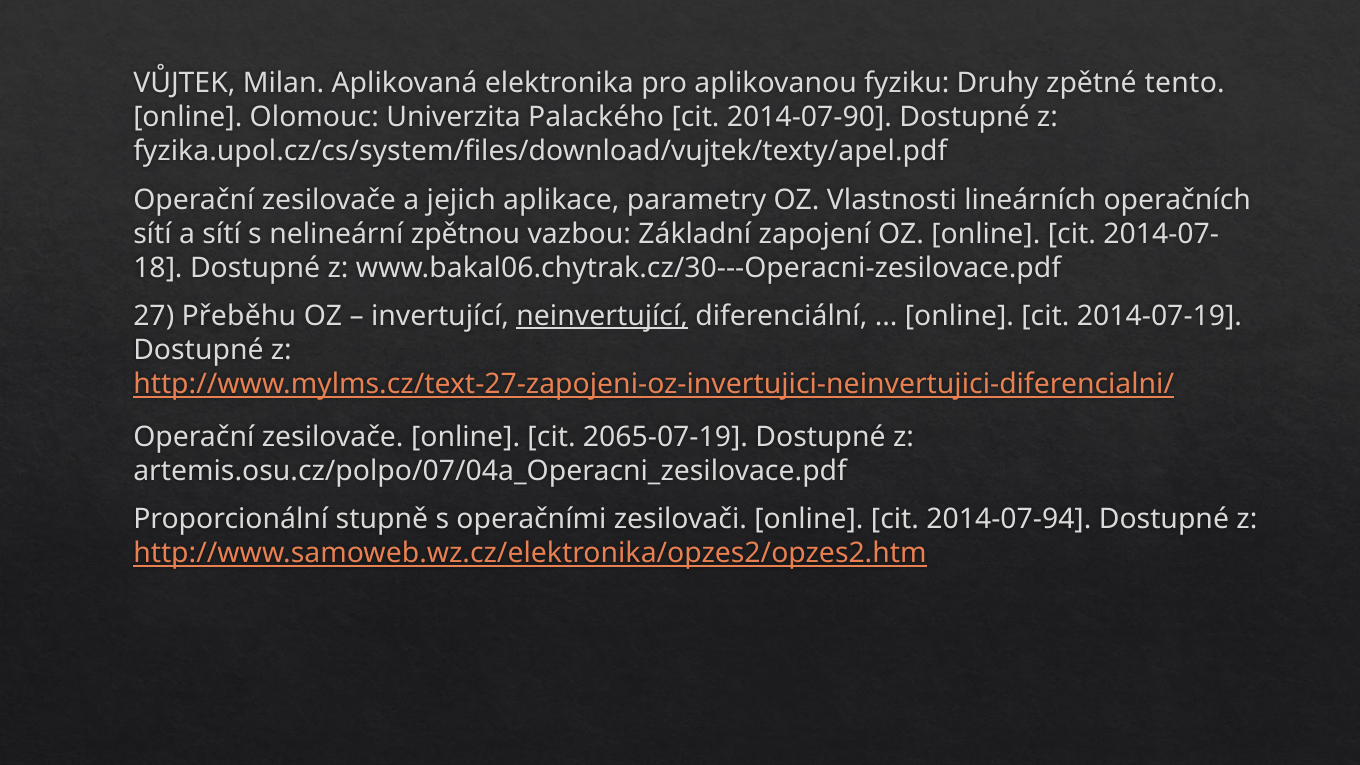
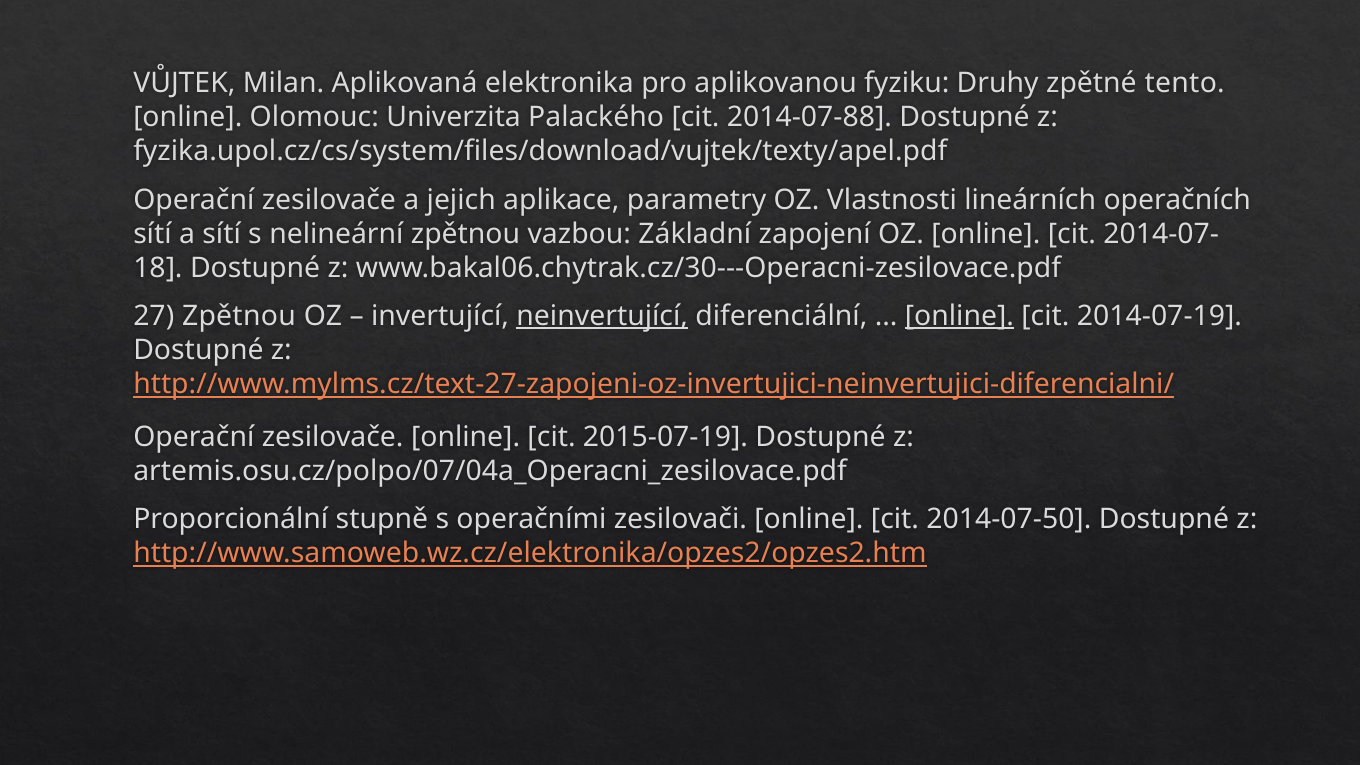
2014-07-90: 2014-07-90 -> 2014-07-88 (809, 118)
27 Přeběhu: Přeběhu -> Zpětnou (239, 316)
online underline: none -> present (959, 316)
2065-07-19: 2065-07-19 -> 2015-07-19 (665, 437)
2014-07-94: 2014-07-94 -> 2014-07-50 (1009, 519)
